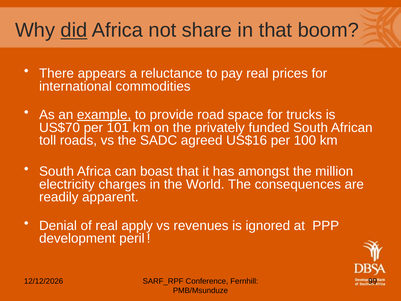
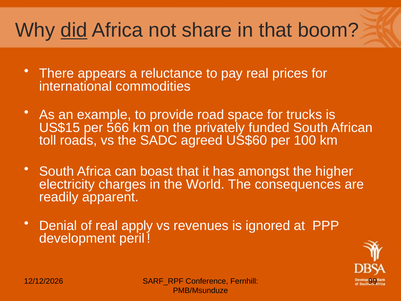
example underline: present -> none (104, 115)
US$70: US$70 -> US$15 (60, 128)
101: 101 -> 566 (118, 128)
US$16: US$16 -> US$60 (247, 140)
million: million -> higher (334, 171)
